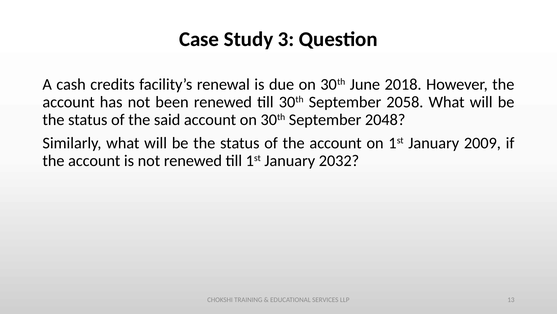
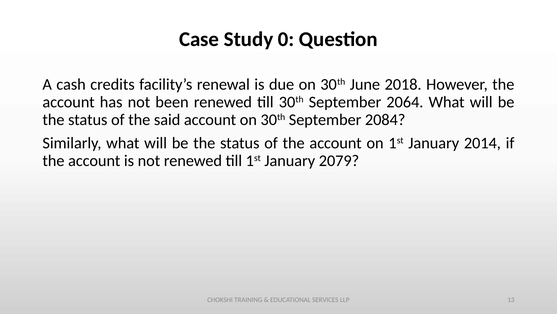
3: 3 -> 0 (286, 39)
2058: 2058 -> 2064 (405, 102)
2048: 2048 -> 2084 (385, 119)
2009: 2009 -> 2014 (482, 143)
2032: 2032 -> 2079 (339, 160)
